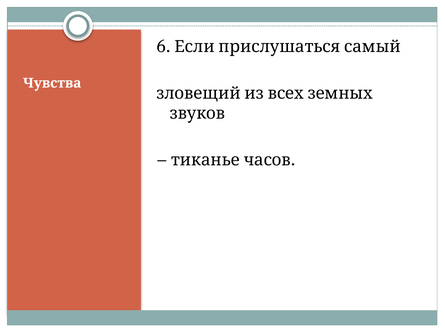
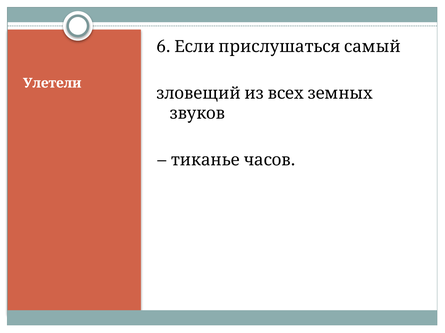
Чувства: Чувства -> Улетели (52, 83)
